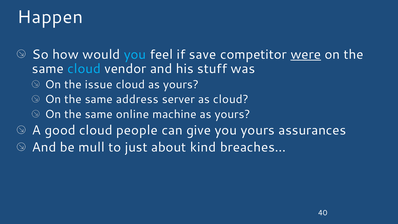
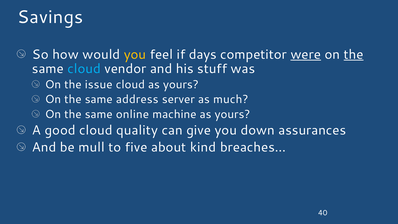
Happen: Happen -> Savings (50, 17)
you colour: light blue -> yellow (135, 54)
save: save -> days (203, 54)
the underline: none -> present (354, 54)
as cloud: cloud -> much (231, 99)
people: people -> quality (137, 130)
you yours: yours -> down (258, 130)
just: just -> five (136, 147)
